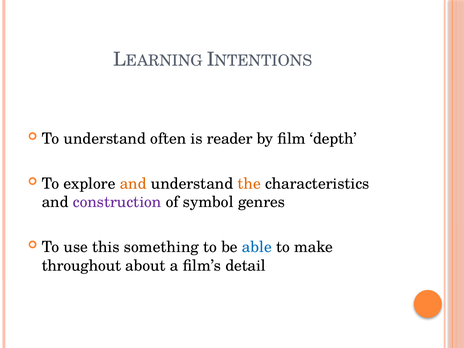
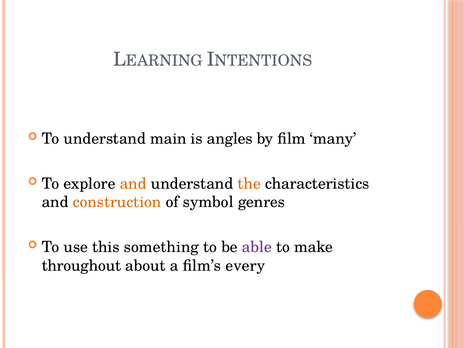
often: often -> main (168, 139)
reader: reader -> angles (230, 139)
depth: depth -> many (333, 139)
construction colour: purple -> orange (117, 202)
able colour: blue -> purple (257, 247)
detail: detail -> every (245, 266)
